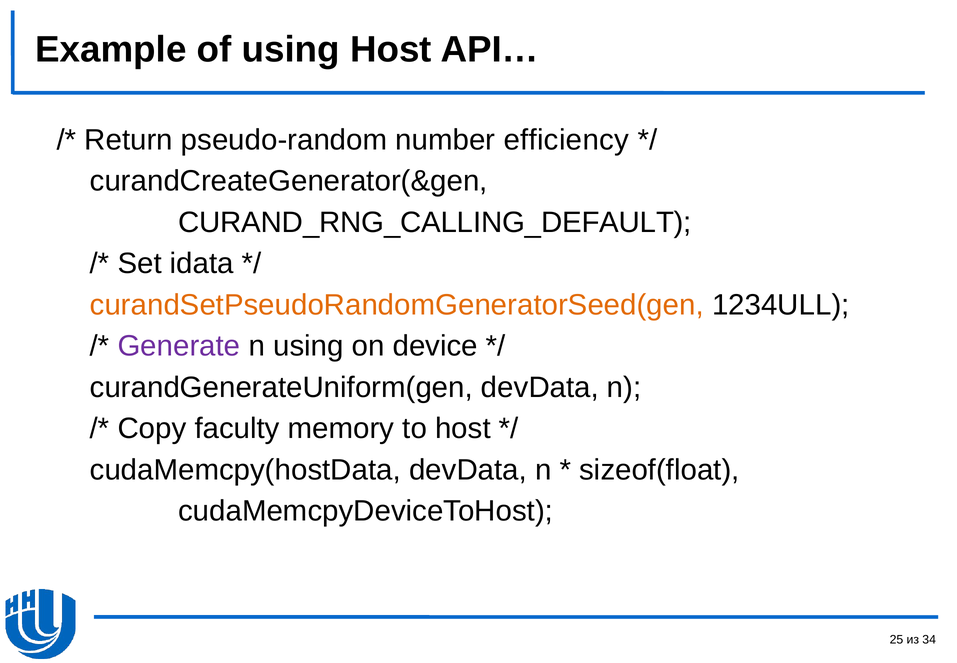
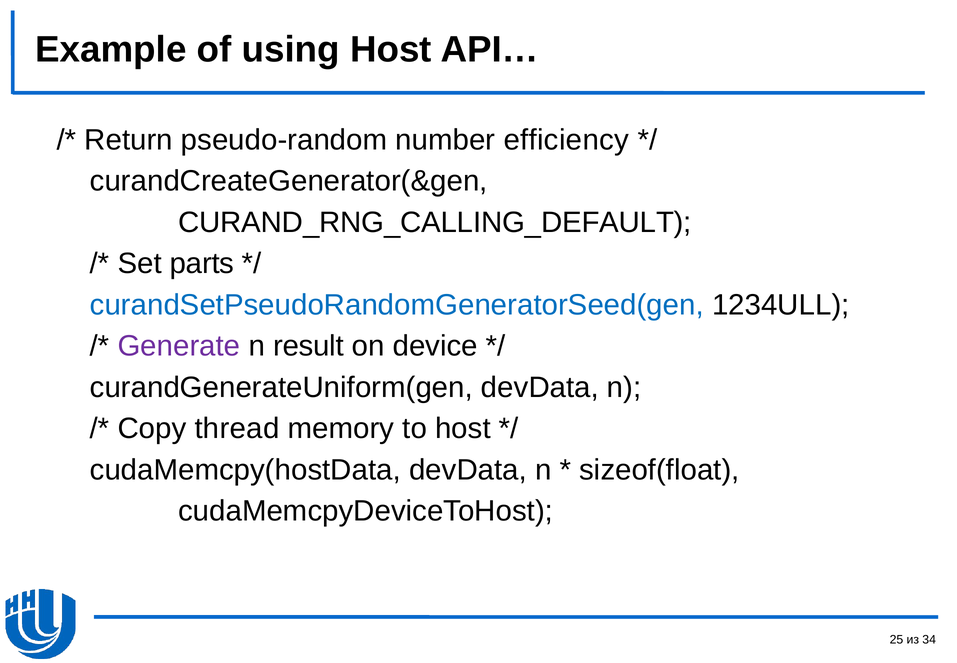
idata: idata -> parts (202, 264)
curandSetPseudoRandomGeneratorSeed(gen colour: orange -> blue (397, 305)
n using: using -> result (308, 346)
faculty: faculty -> thread (237, 428)
